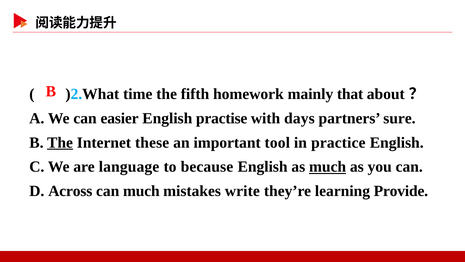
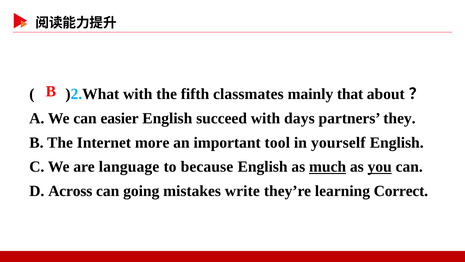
)2.What time: time -> with (138, 94)
homework: homework -> classmates (248, 94)
practise: practise -> succeed (222, 118)
sure: sure -> they (399, 118)
The underline: present -> none (60, 142)
these: these -> more (152, 142)
practice: practice -> yourself (338, 142)
you underline: none -> present (380, 166)
can much: much -> going (141, 191)
Provide: Provide -> Correct (401, 191)
